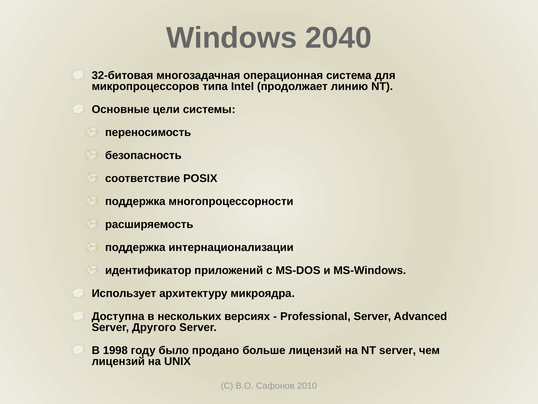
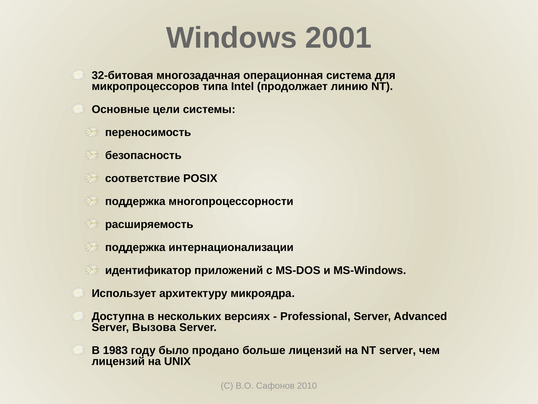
2040: 2040 -> 2001 (338, 38)
Другого: Другого -> Вызова (154, 327)
1998: 1998 -> 1983 (115, 350)
